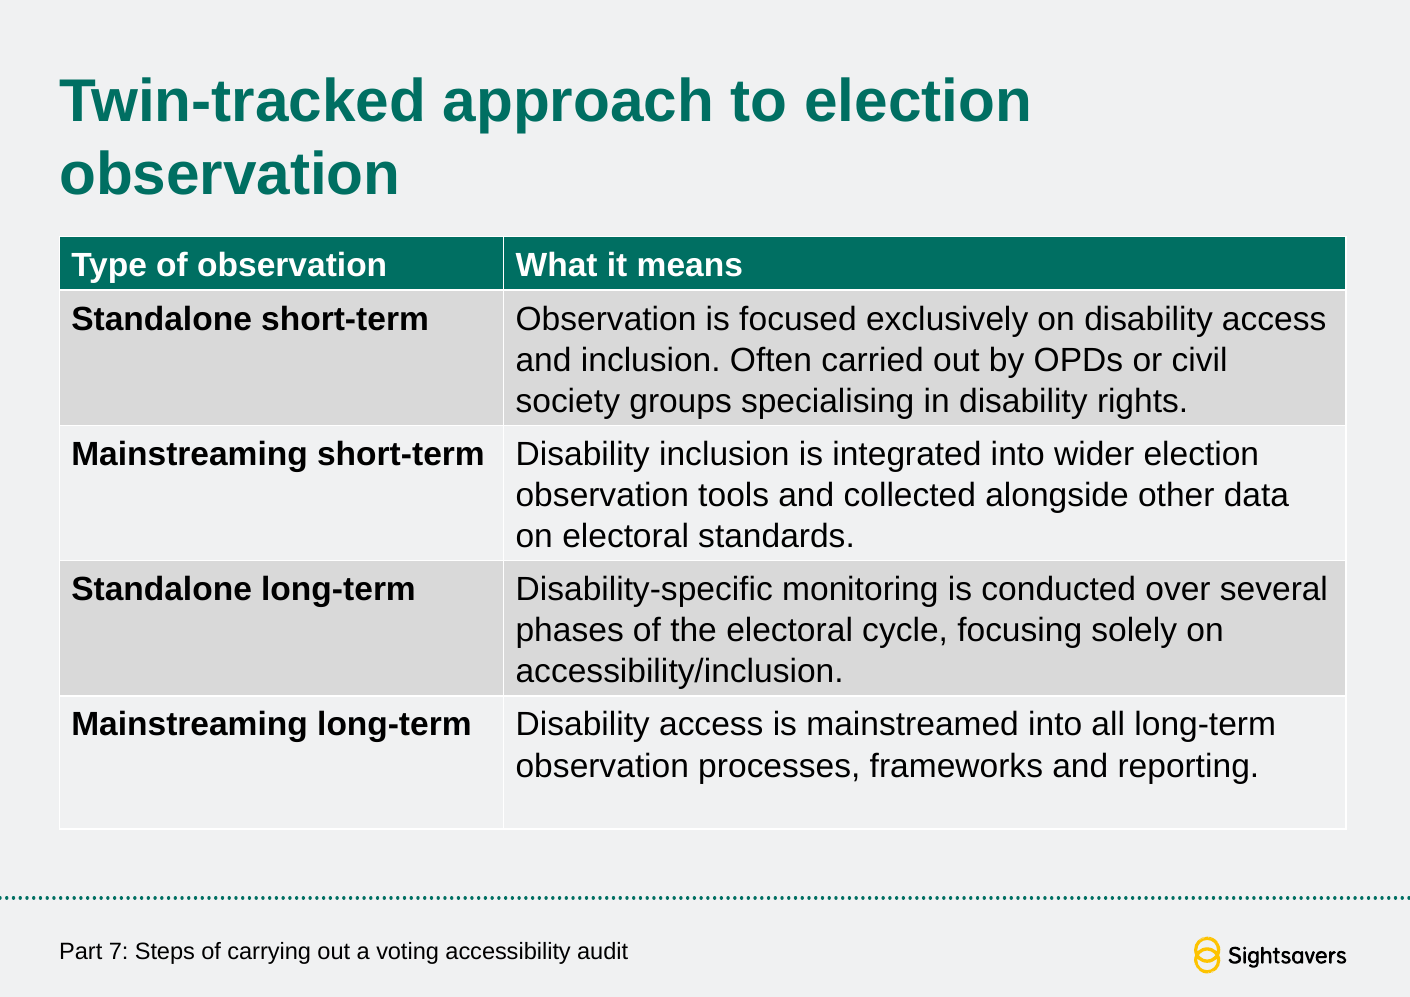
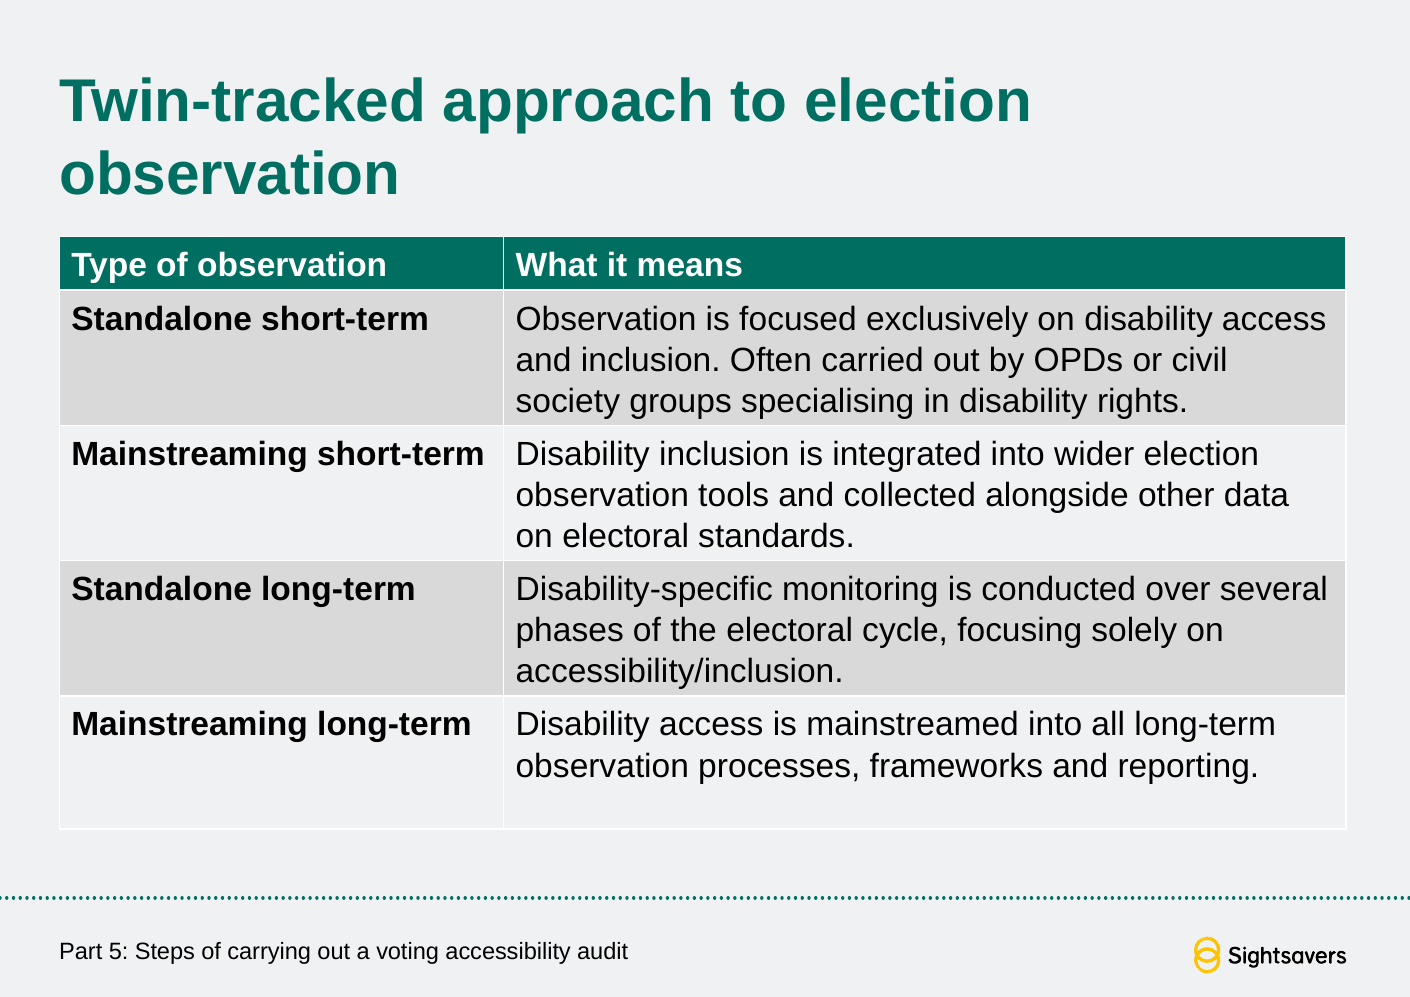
7: 7 -> 5 (119, 951)
